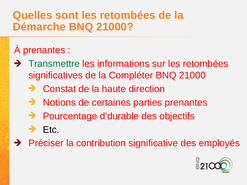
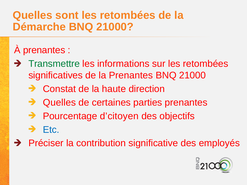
la Compléter: Compléter -> Prenantes (131, 75)
Notions: Notions -> Quelles (59, 103)
d’durable: d’durable -> d’citoyen (119, 116)
Etc colour: black -> blue (51, 130)
